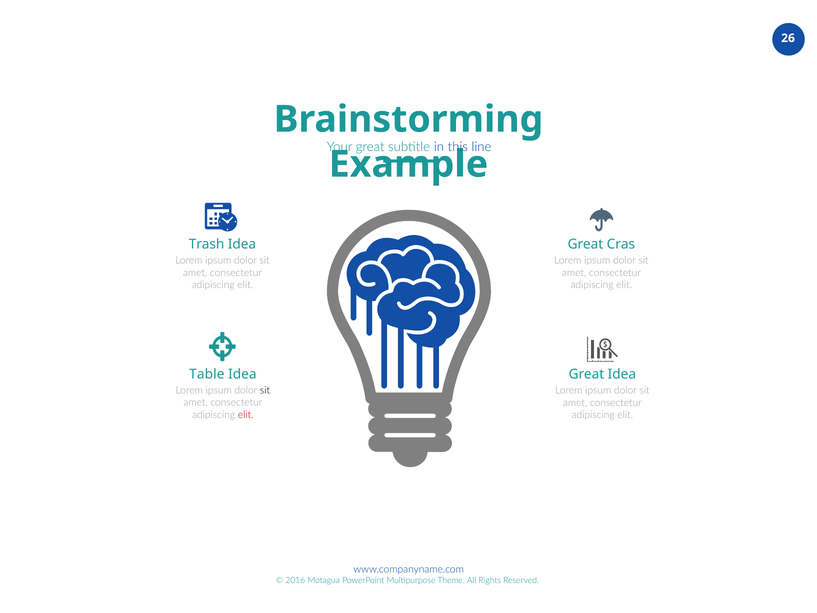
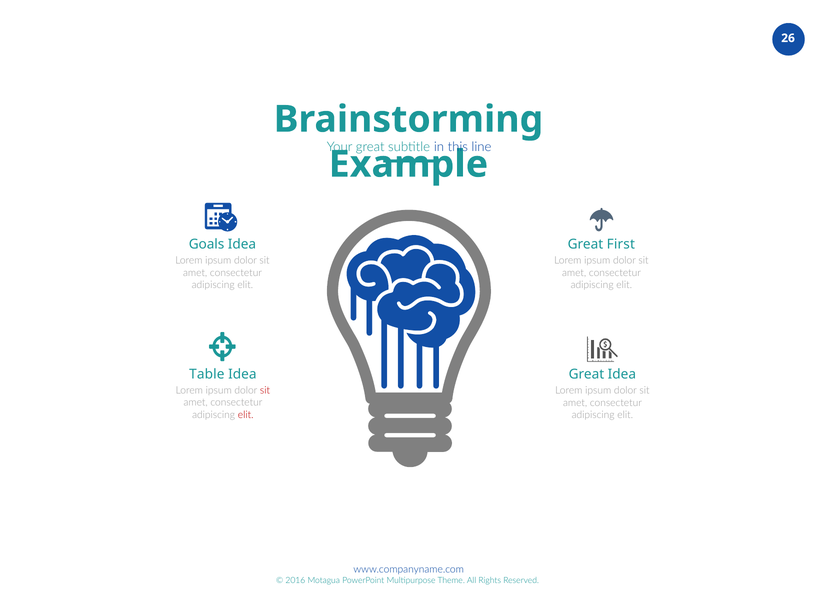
Trash: Trash -> Goals (207, 244)
Cras: Cras -> First (621, 244)
sit colour: black -> red (265, 390)
